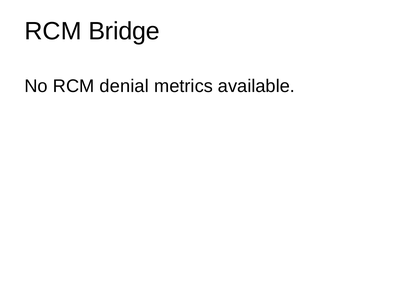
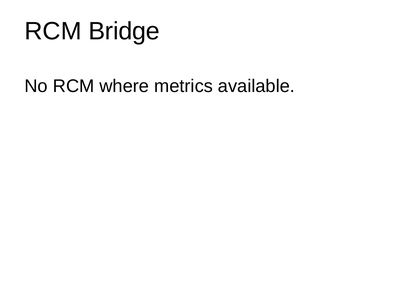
denial: denial -> where (124, 86)
